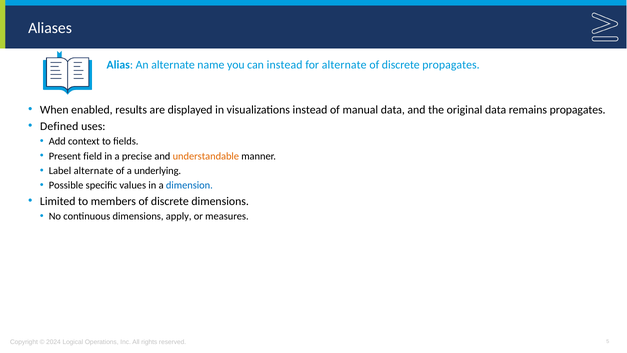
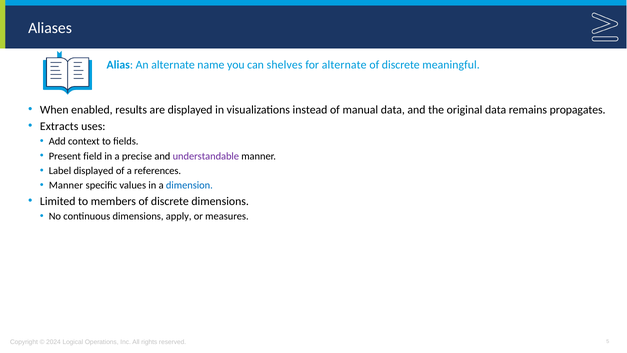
can instead: instead -> shelves (285, 65)
discrete propagates: propagates -> meaningful (451, 65)
Defined: Defined -> Extracts (59, 126)
understandable colour: orange -> purple (206, 156)
Label alternate: alternate -> displayed (94, 171)
underlying: underlying -> references (158, 171)
Possible: Possible -> Manner (66, 185)
